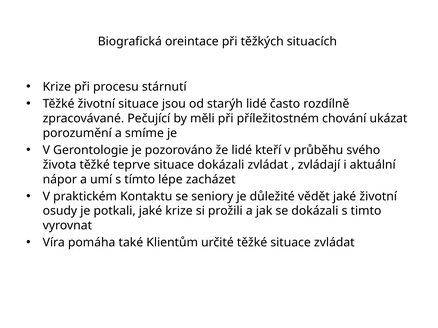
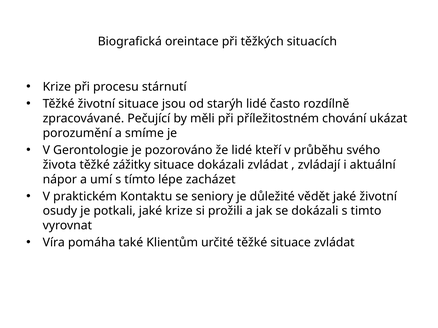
teprve: teprve -> zážitky (132, 165)
